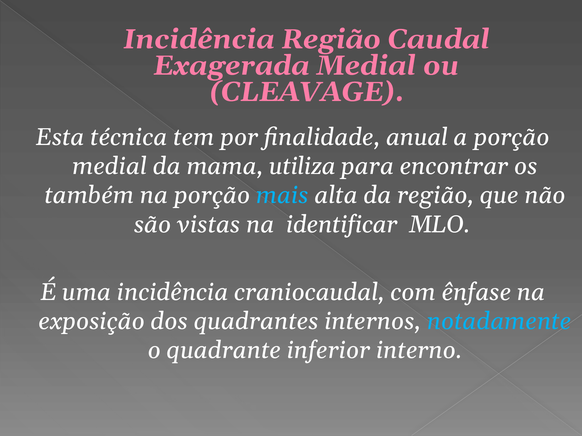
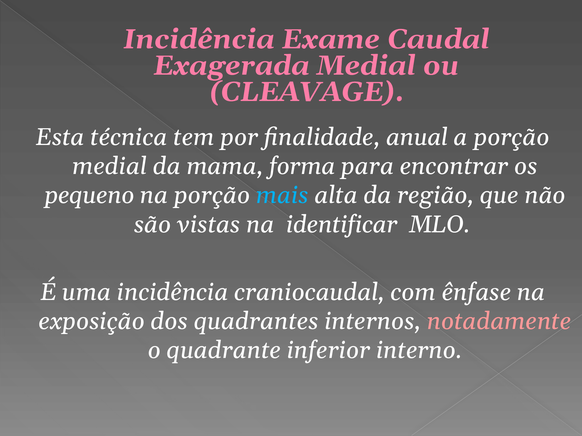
Incidência Região: Região -> Exame (331, 39)
utiliza: utiliza -> forma (302, 166)
também: também -> pequeno (89, 196)
notadamente colour: light blue -> pink (499, 322)
